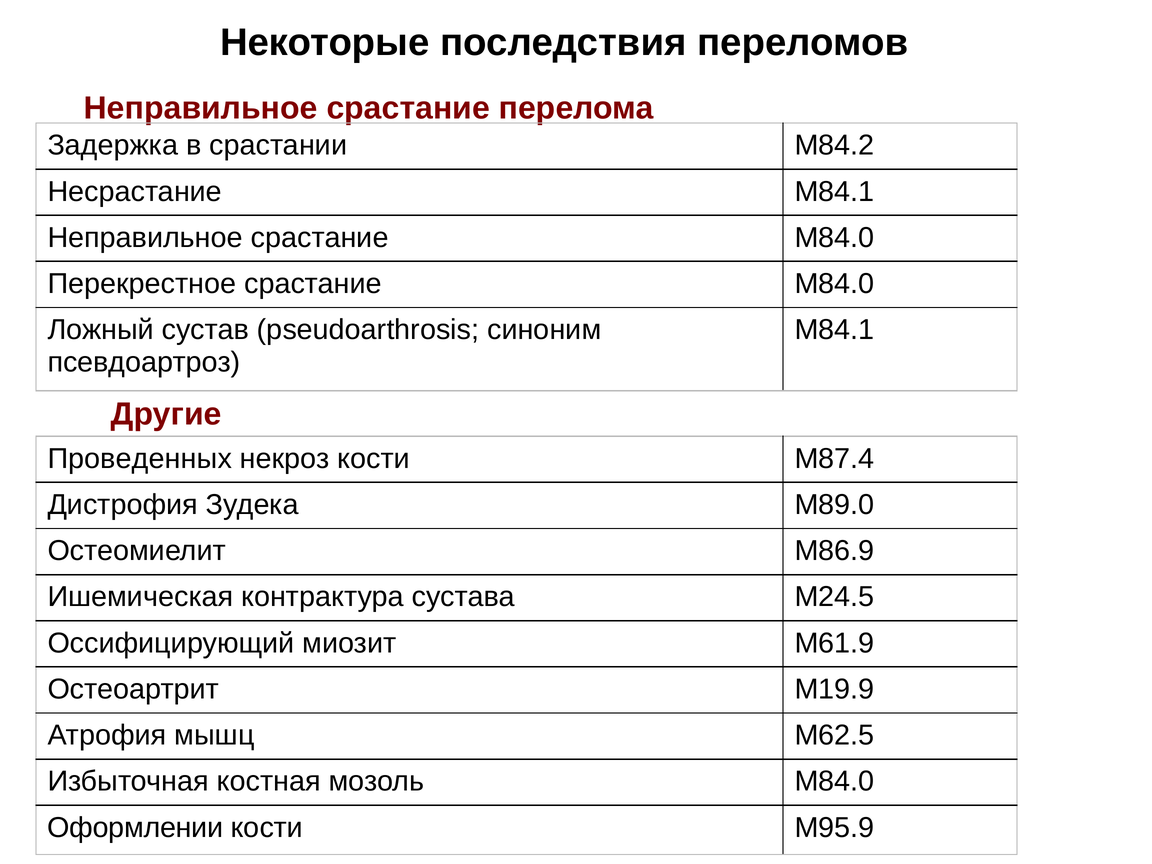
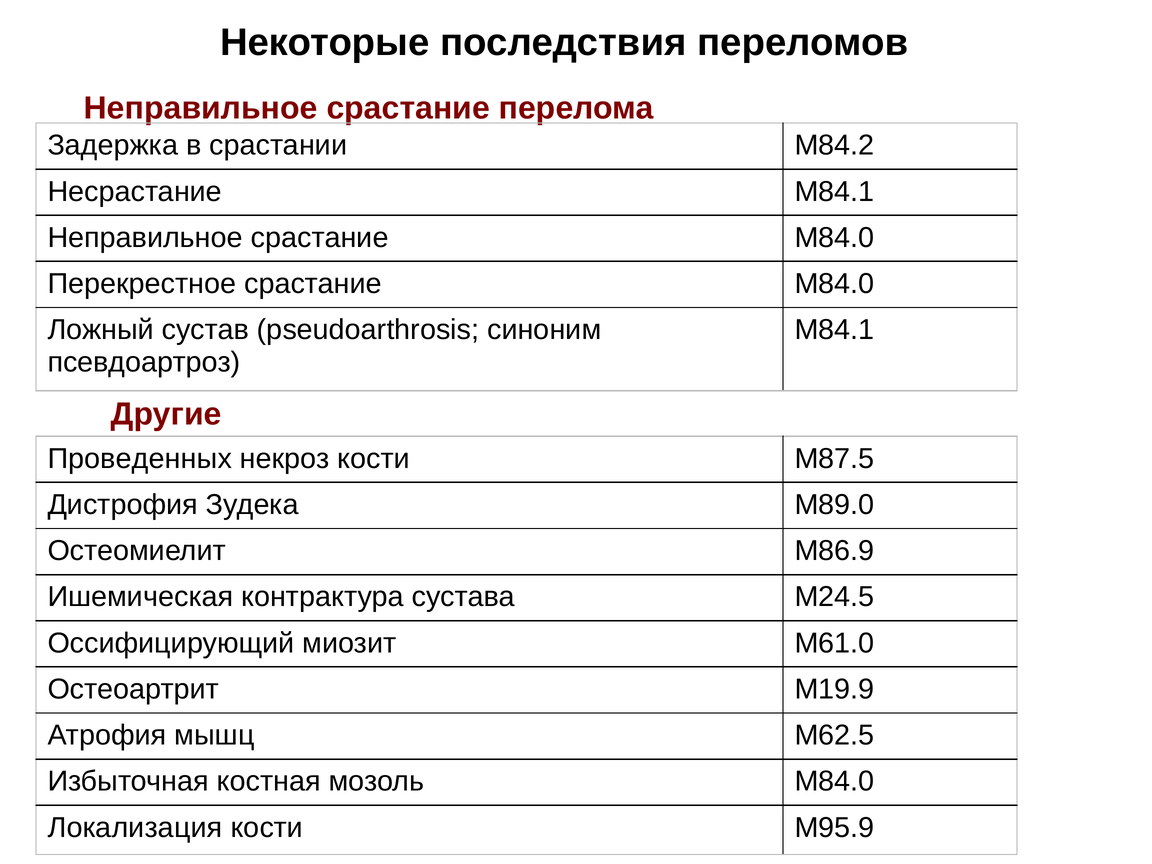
M87.4: M87.4 -> M87.5 (834, 459)
M61.9: M61.9 -> M61.0 (834, 643)
Оформлении: Оформлении -> Локализация (135, 828)
